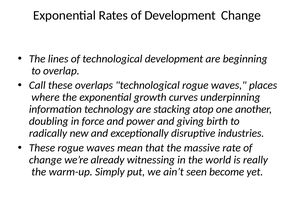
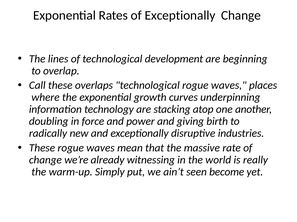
of Development: Development -> Exceptionally (180, 15)
